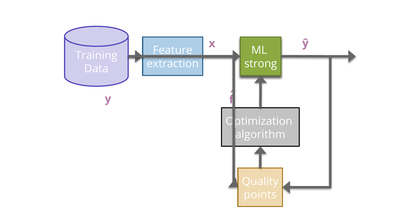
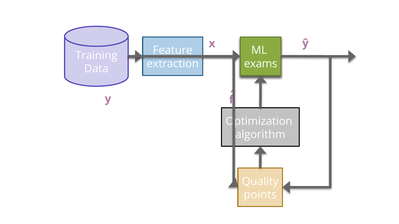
strong: strong -> exams (261, 64)
